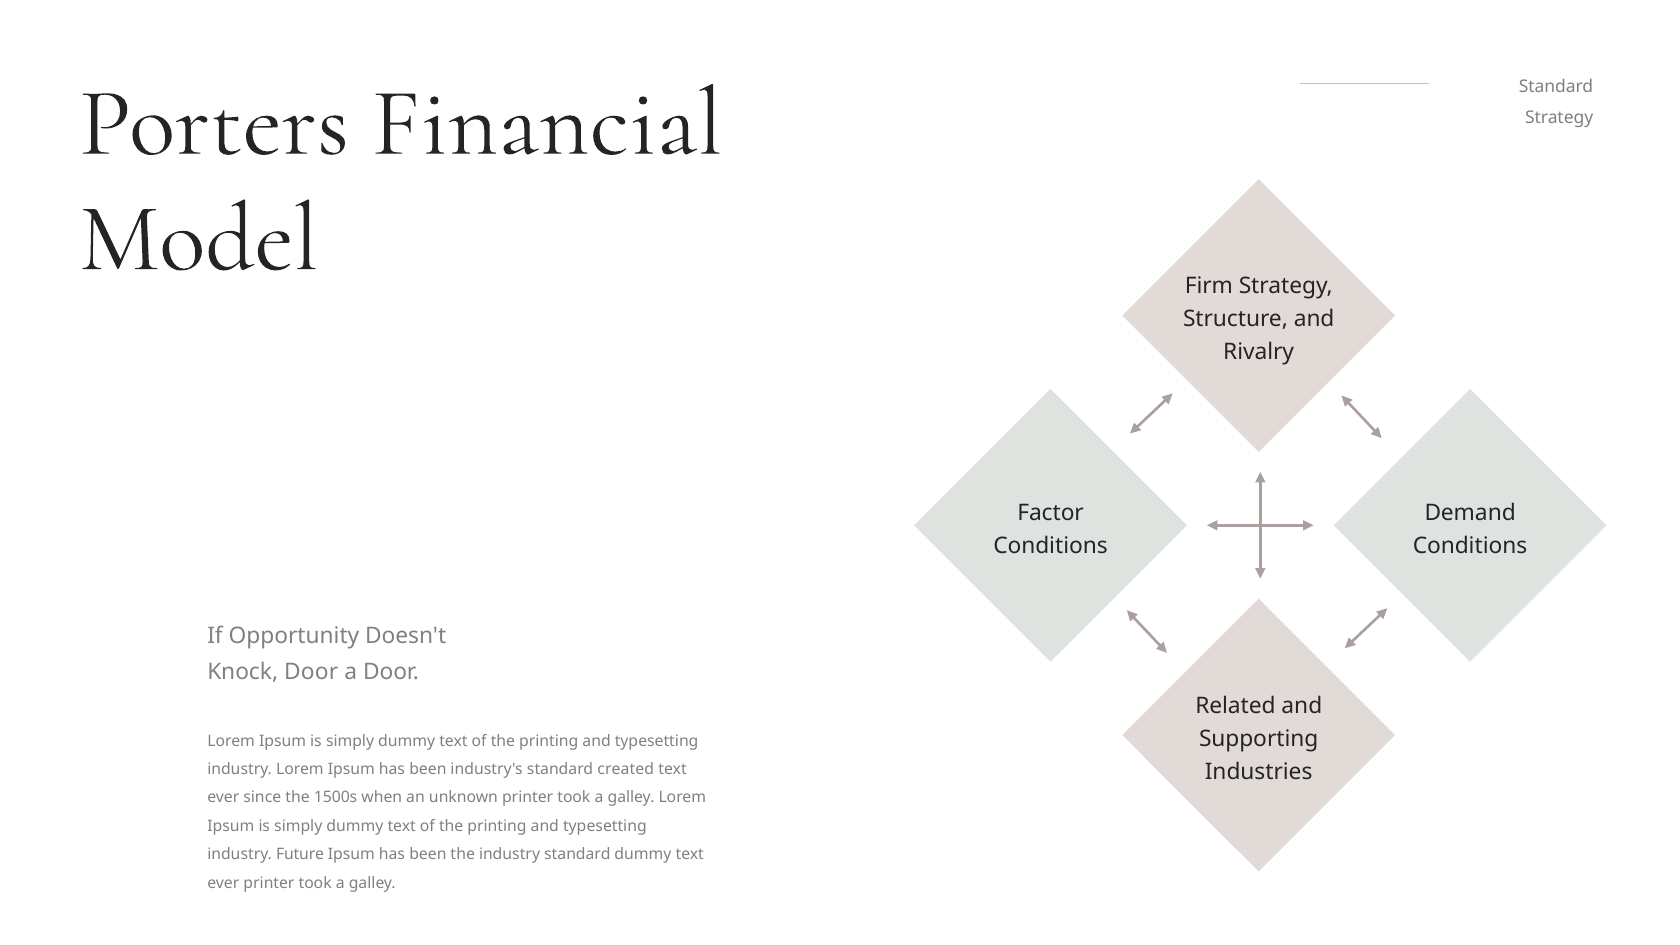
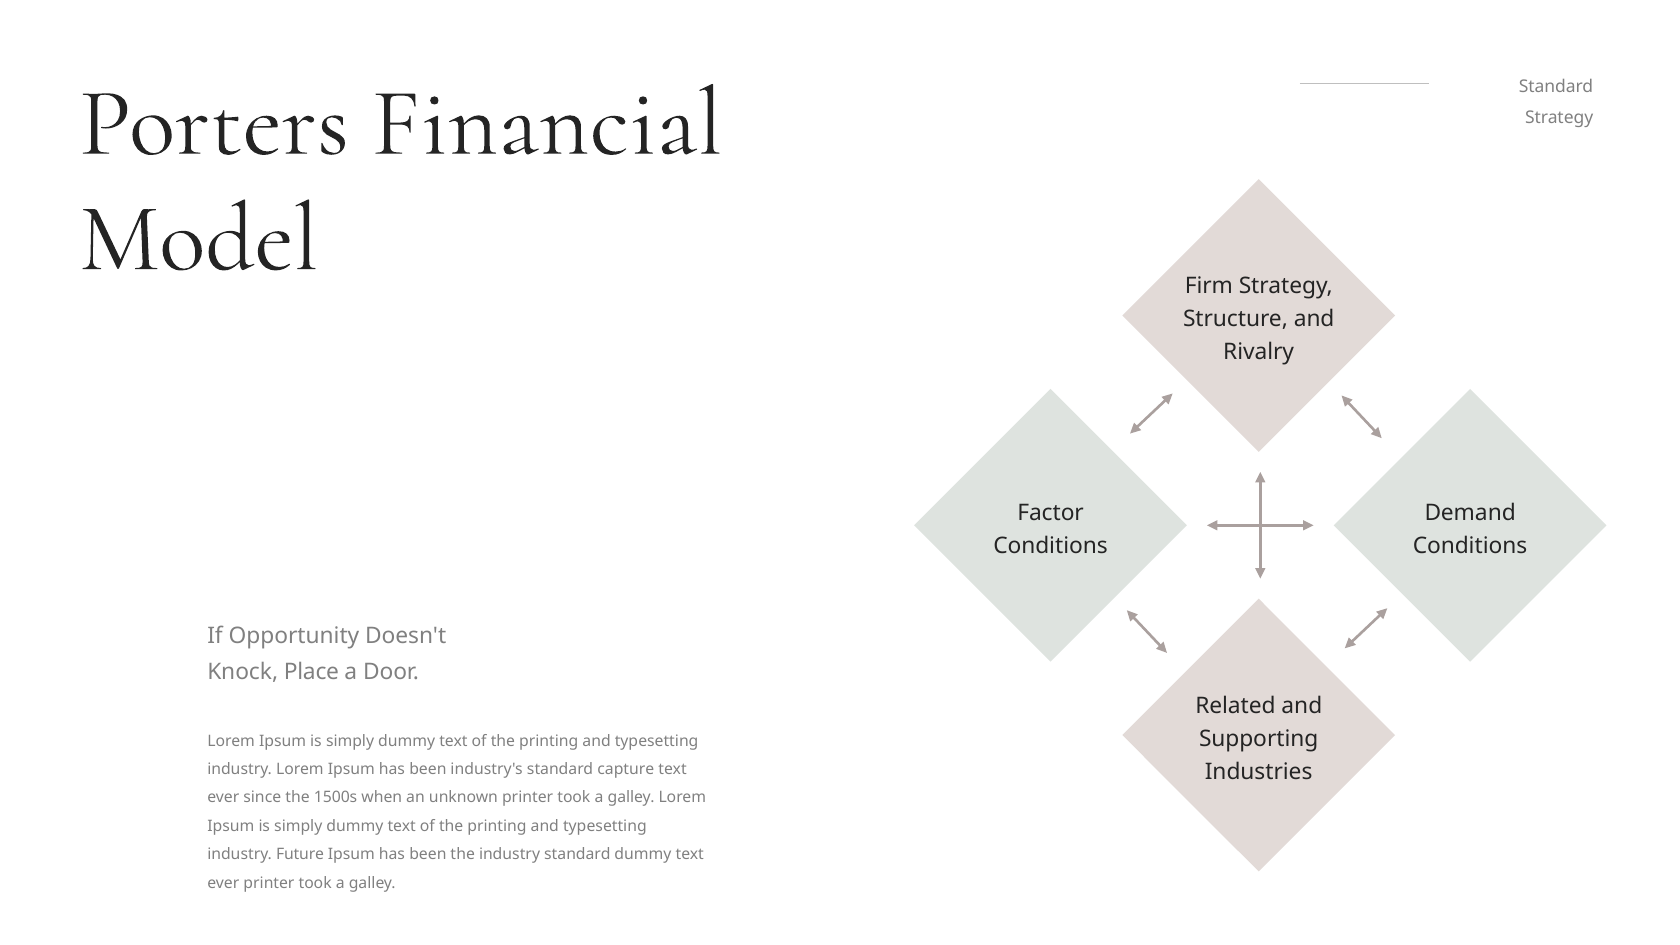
Knock Door: Door -> Place (311, 672)
created: created -> capture (626, 769)
